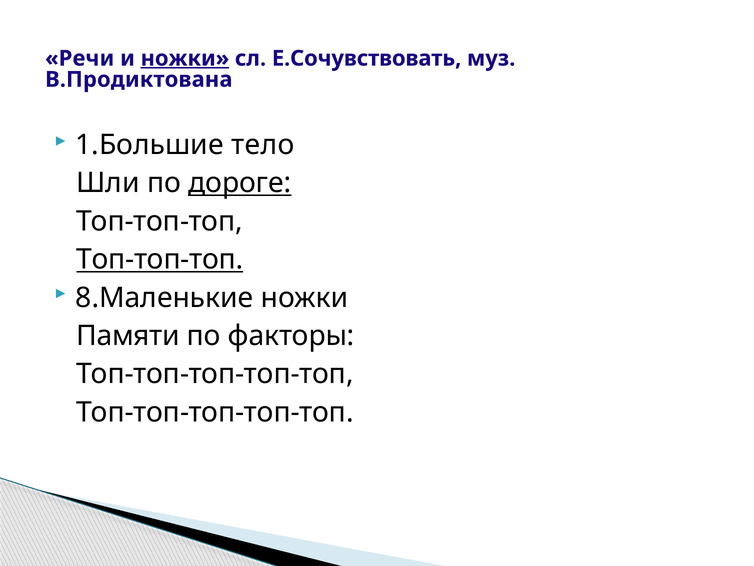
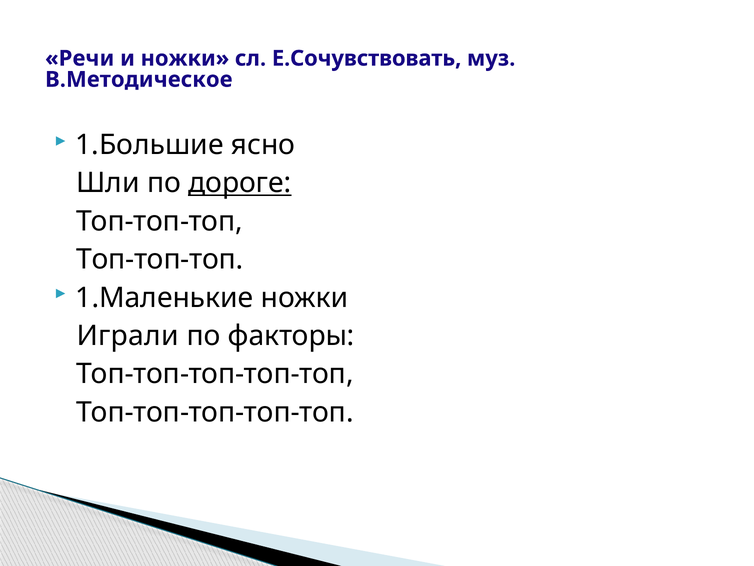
ножки underline: present -> none (185, 58)
В.Продиктована: В.Продиктована -> В.Методическое (139, 79)
тело: тело -> ясно (263, 145)
Топ-топ-топ underline: present -> none (160, 259)
8.Маленькие: 8.Маленькие -> 1.Маленькие (164, 297)
Памяти: Памяти -> Играли (128, 336)
